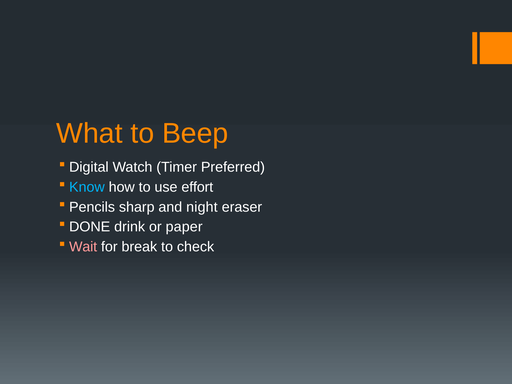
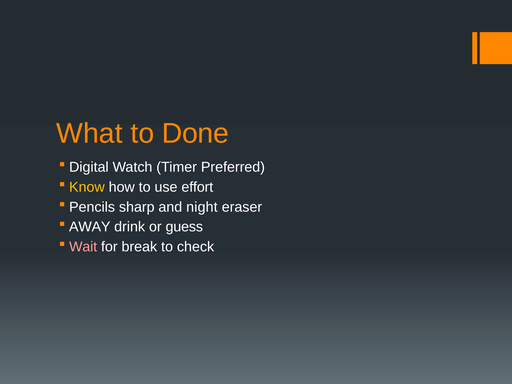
Beep: Beep -> Done (195, 133)
Know colour: light blue -> yellow (87, 187)
DONE: DONE -> AWAY (90, 227)
paper: paper -> guess (184, 227)
